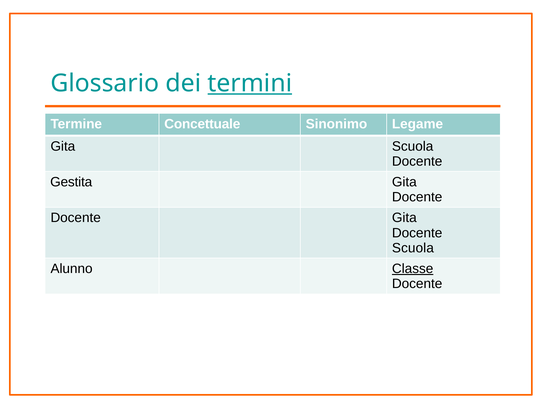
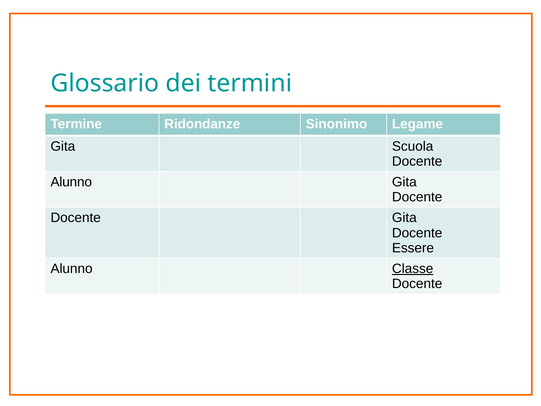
termini underline: present -> none (250, 83)
Concettuale: Concettuale -> Ridondanze (202, 124)
Gestita: Gestita -> Alunno (71, 182)
Scuola: Scuola -> Essere (413, 248)
